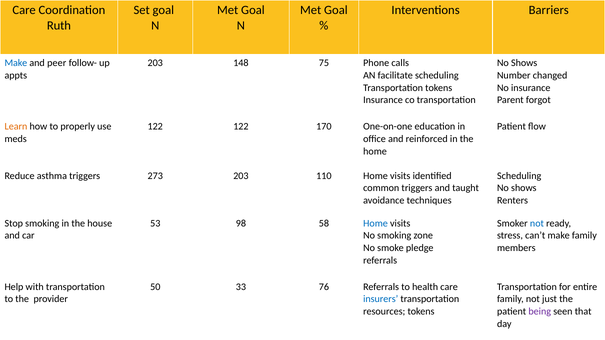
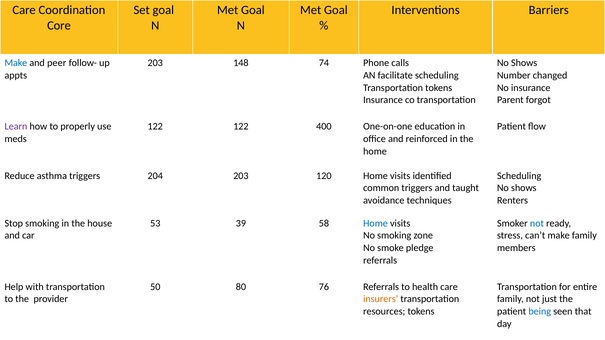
Ruth: Ruth -> Core (59, 26)
75: 75 -> 74 (324, 63)
Learn colour: orange -> purple (16, 127)
170: 170 -> 400 (324, 127)
273: 273 -> 204 (155, 176)
110: 110 -> 120 (324, 176)
98: 98 -> 39 (241, 223)
33: 33 -> 80 (241, 287)
insurers colour: blue -> orange (381, 299)
being colour: purple -> blue (540, 312)
